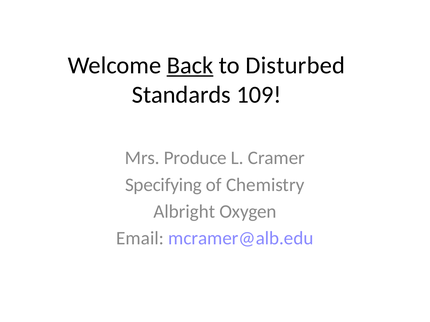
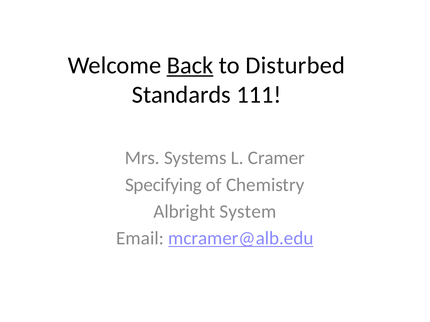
109: 109 -> 111 (259, 95)
Produce: Produce -> Systems (195, 158)
Oxygen: Oxygen -> System (248, 212)
mcramer@alb.edu underline: none -> present (241, 239)
